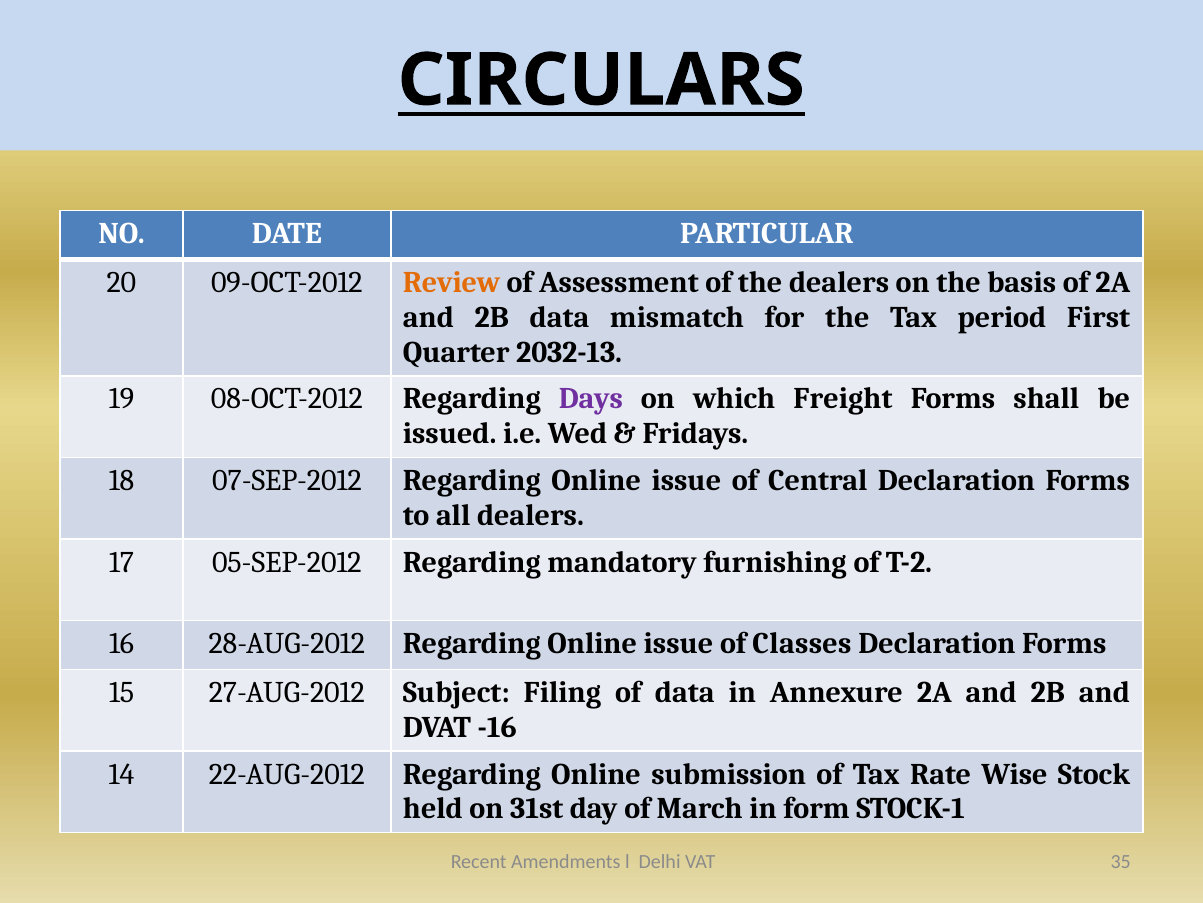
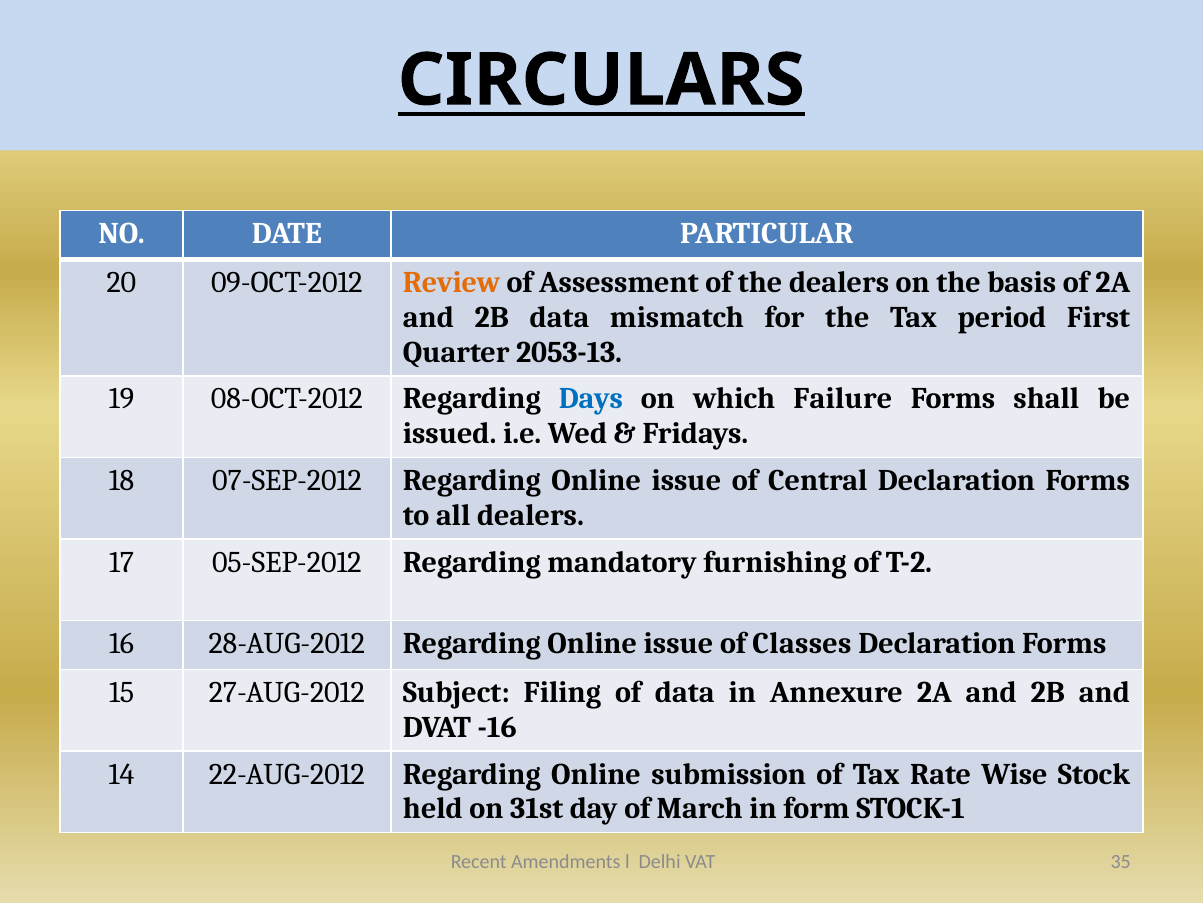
2032-13: 2032-13 -> 2053-13 (569, 352)
Days colour: purple -> blue (591, 399)
Freight: Freight -> Failure (843, 399)
